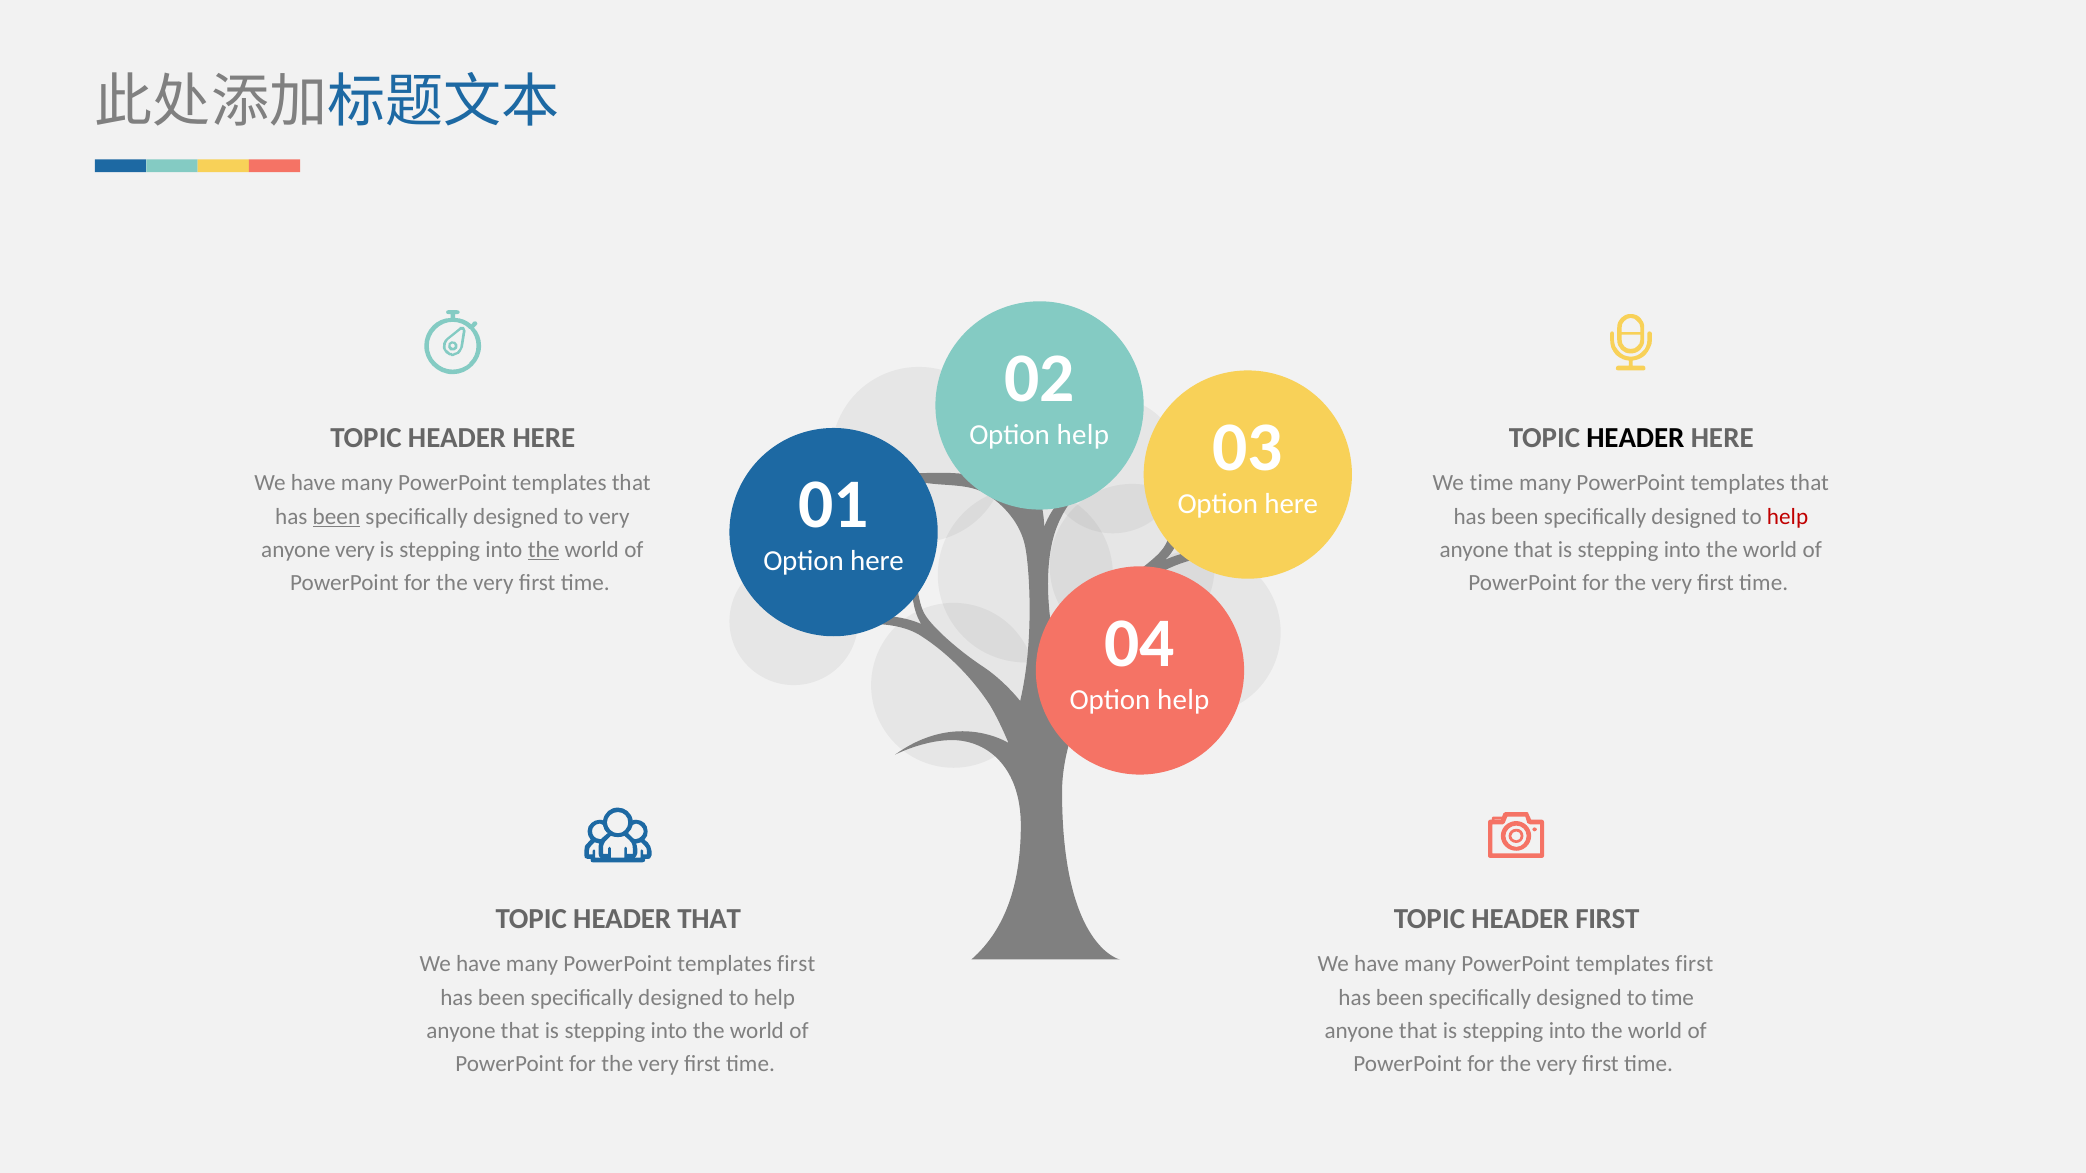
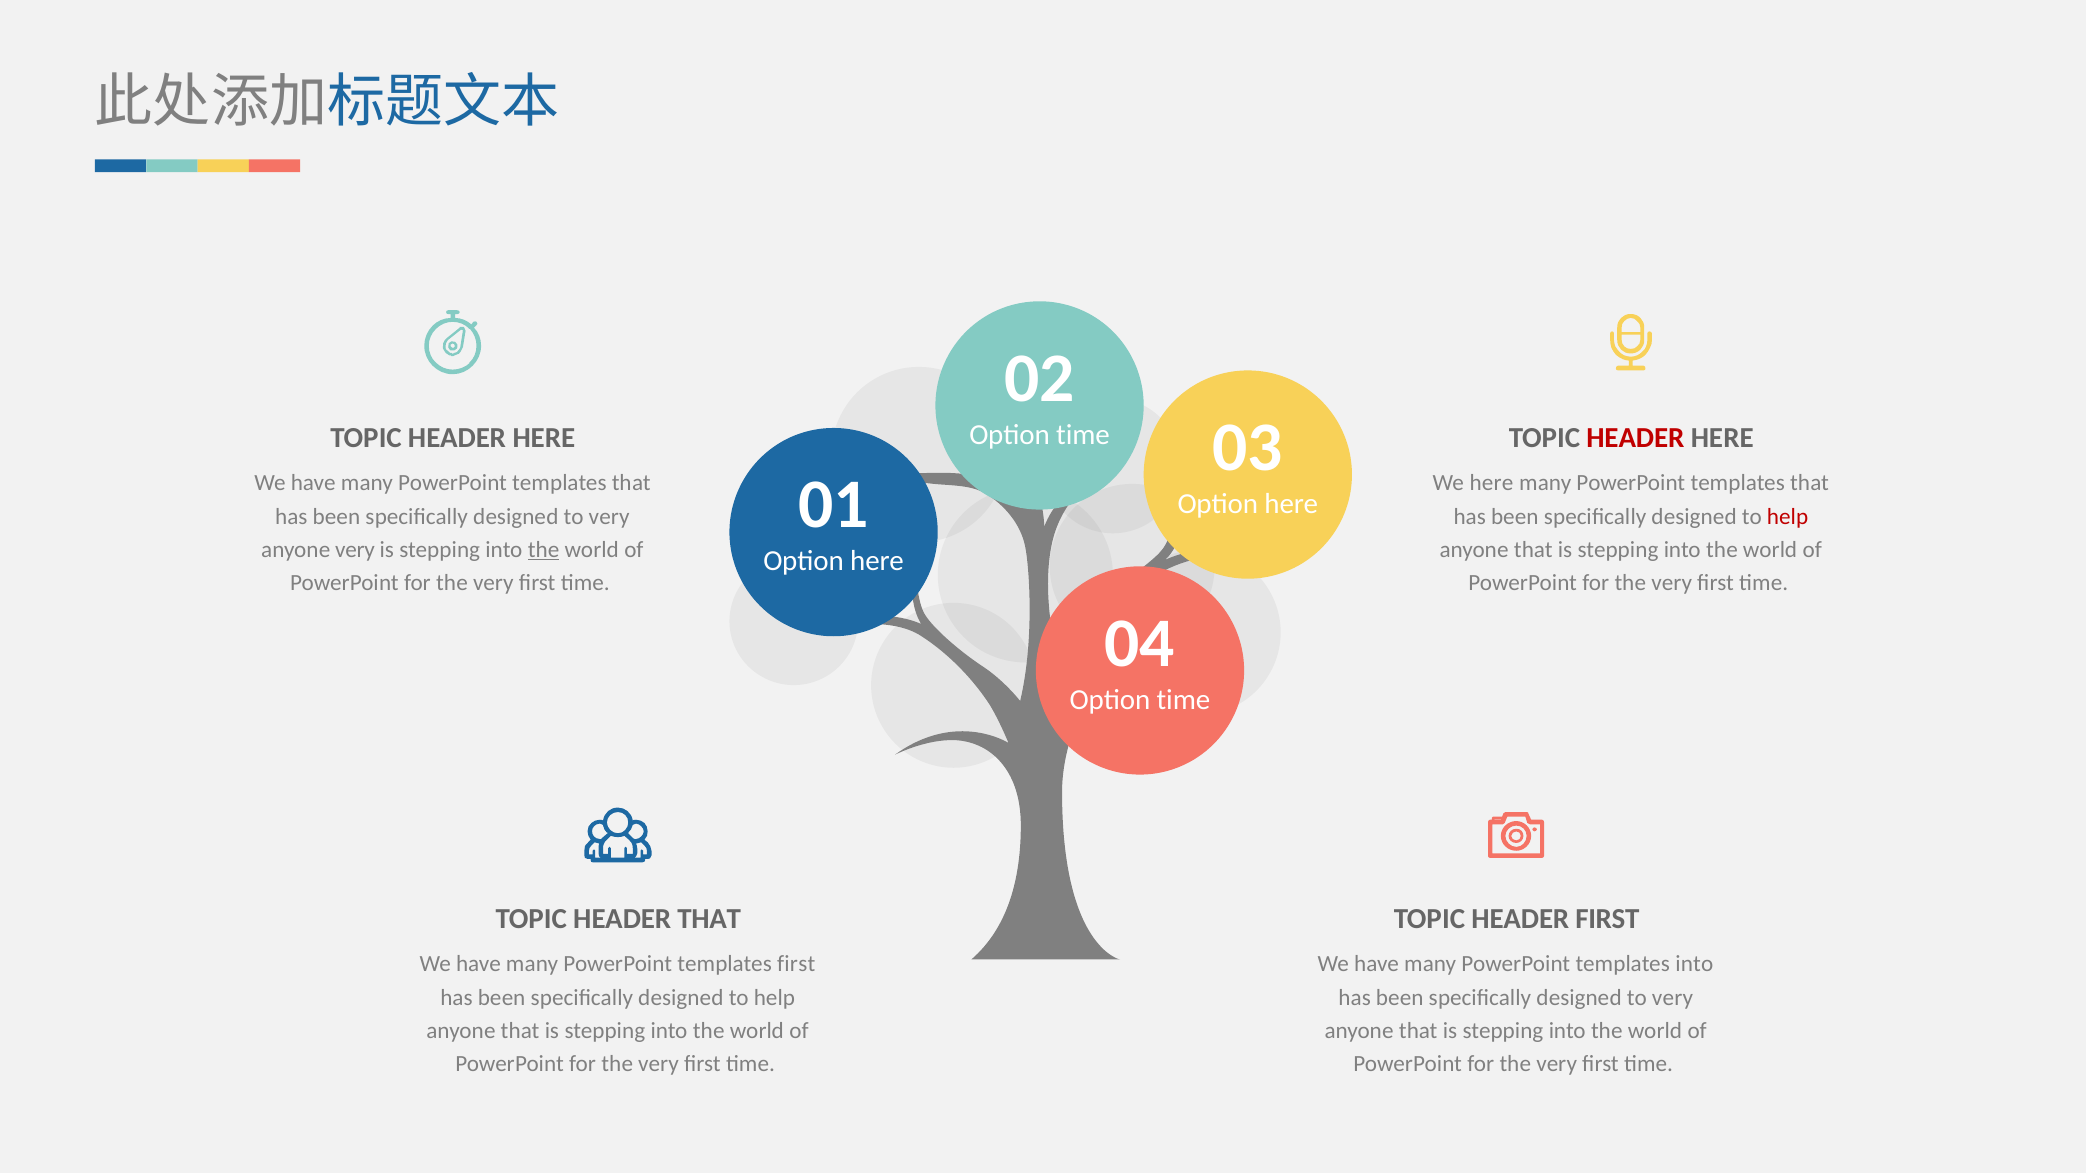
help: help -> time (1083, 435)
HEADER colour: black -> red (1635, 438)
We time: time -> here (1491, 483)
been underline: present -> none (336, 517)
help: help -> time (1183, 700)
first: first -> into (1694, 965)
time: time -> very (1672, 998)
